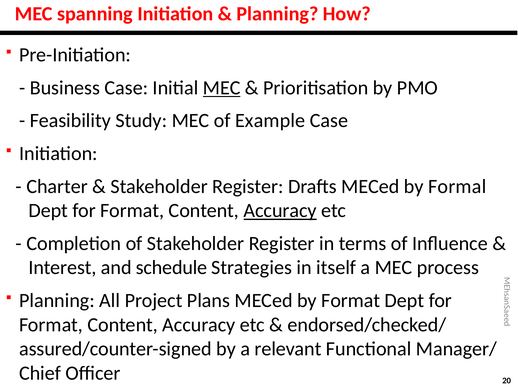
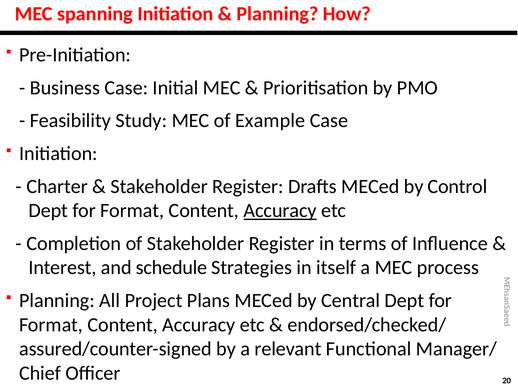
MEC underline: present -> none (222, 88)
Formal: Formal -> Control (457, 186)
by Format: Format -> Central (351, 300)
